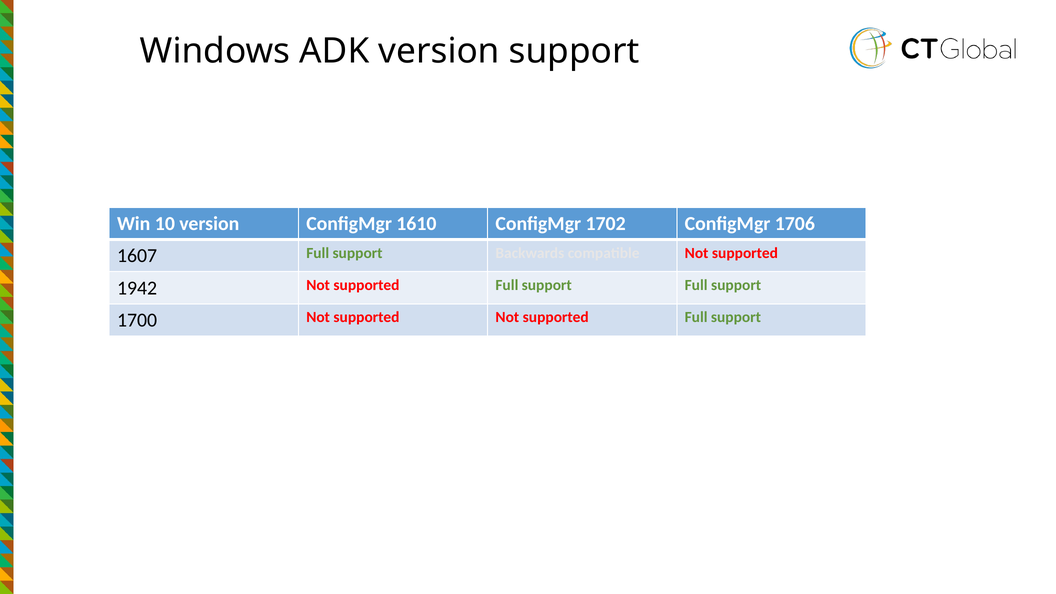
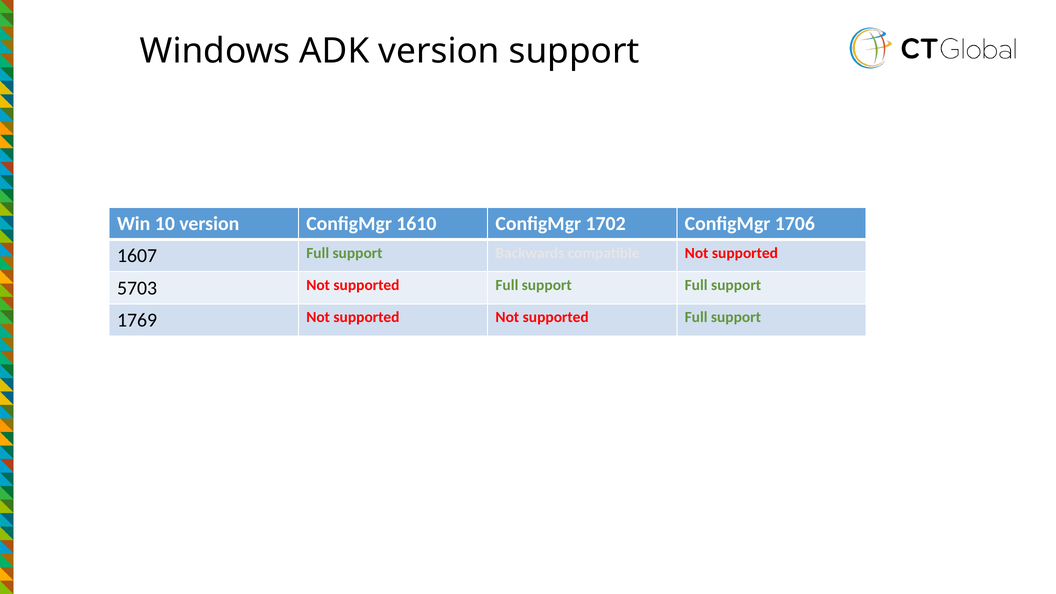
1942: 1942 -> 5703 (137, 288)
1700: 1700 -> 1769 (137, 320)
